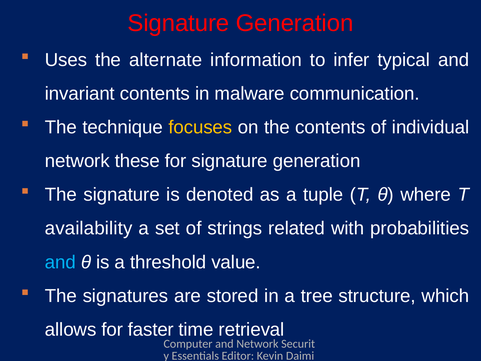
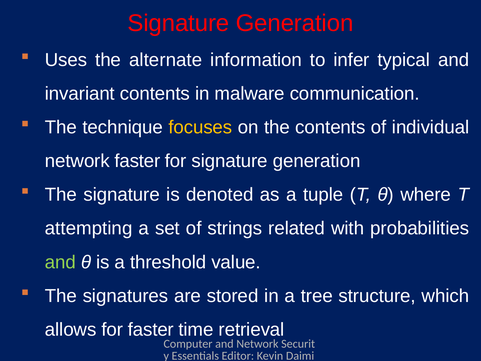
network these: these -> faster (137, 161)
availability: availability -> attempting (89, 228)
and colour: light blue -> light green (60, 262)
